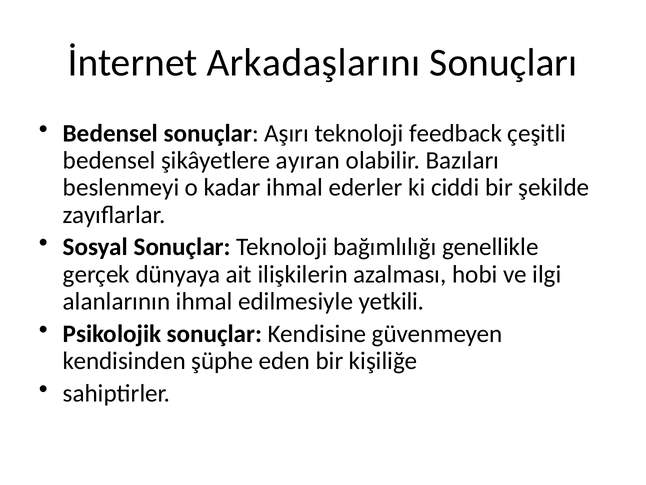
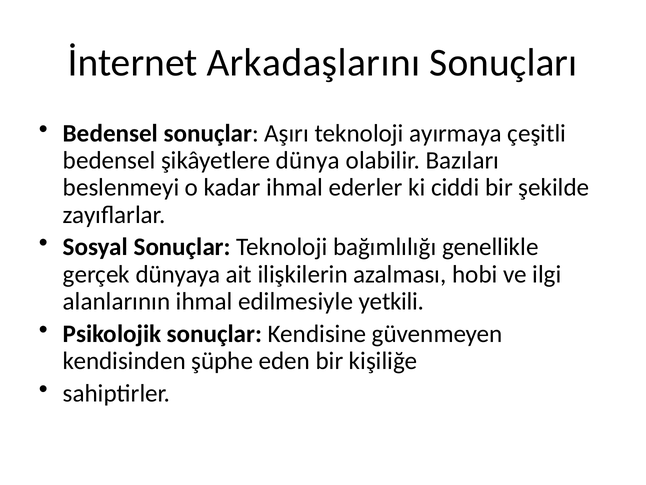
feedback: feedback -> ayırmaya (456, 133)
ayıran: ayıran -> dünya (308, 160)
